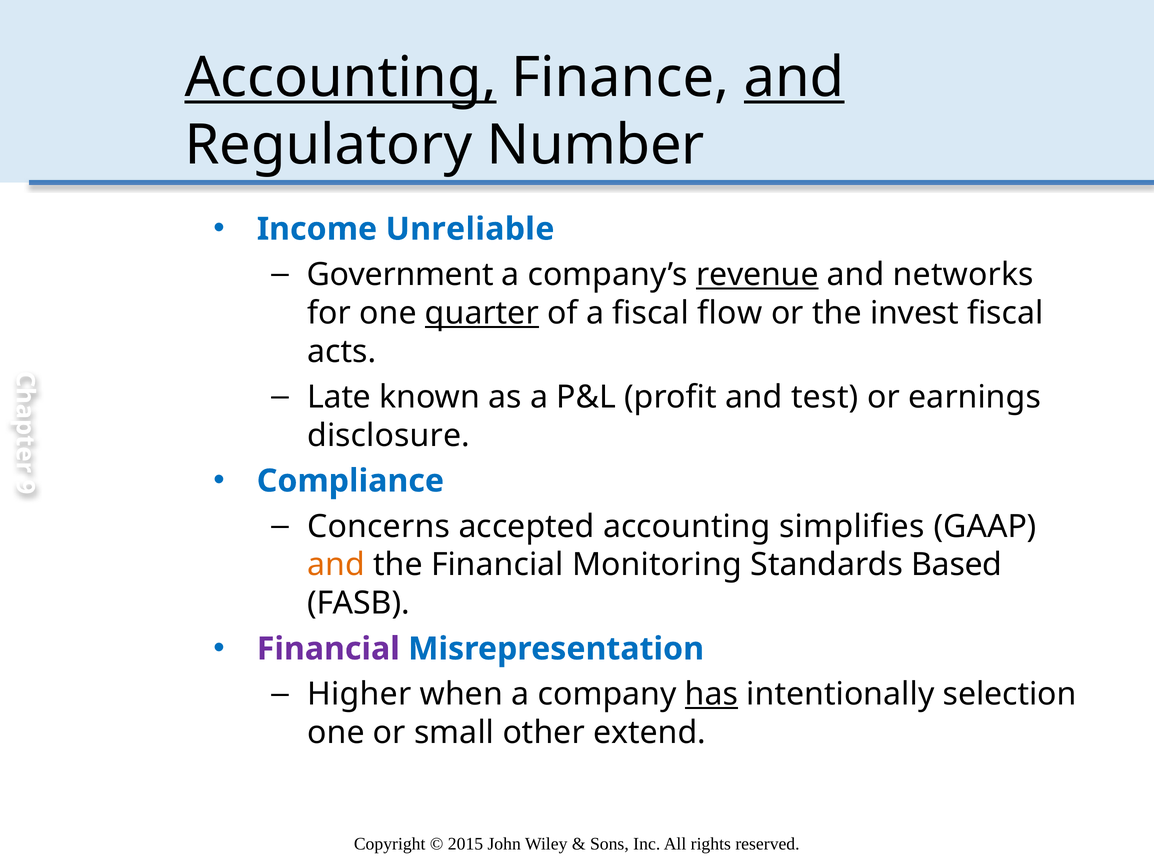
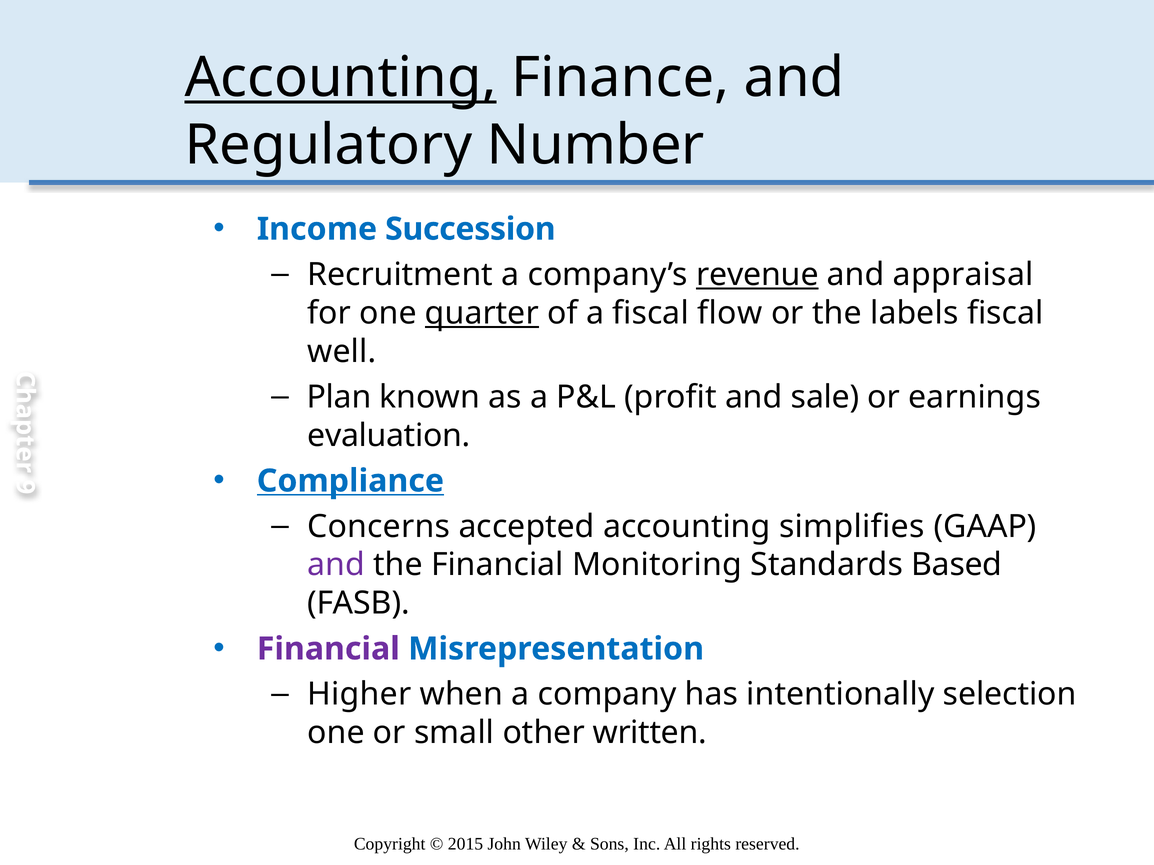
and underline: present -> none (794, 78)
Unreliable: Unreliable -> Succession (470, 229)
Government: Government -> Recruitment (400, 275)
networks: networks -> appraisal (963, 275)
invest: invest -> labels (914, 313)
acts: acts -> well (342, 352)
Late: Late -> Plan (339, 397)
test: test -> sale (825, 397)
disclosure: disclosure -> evaluation (389, 436)
Compliance underline: none -> present (350, 481)
and colour: orange -> purple (336, 565)
has underline: present -> none (712, 695)
extend: extend -> written (650, 733)
